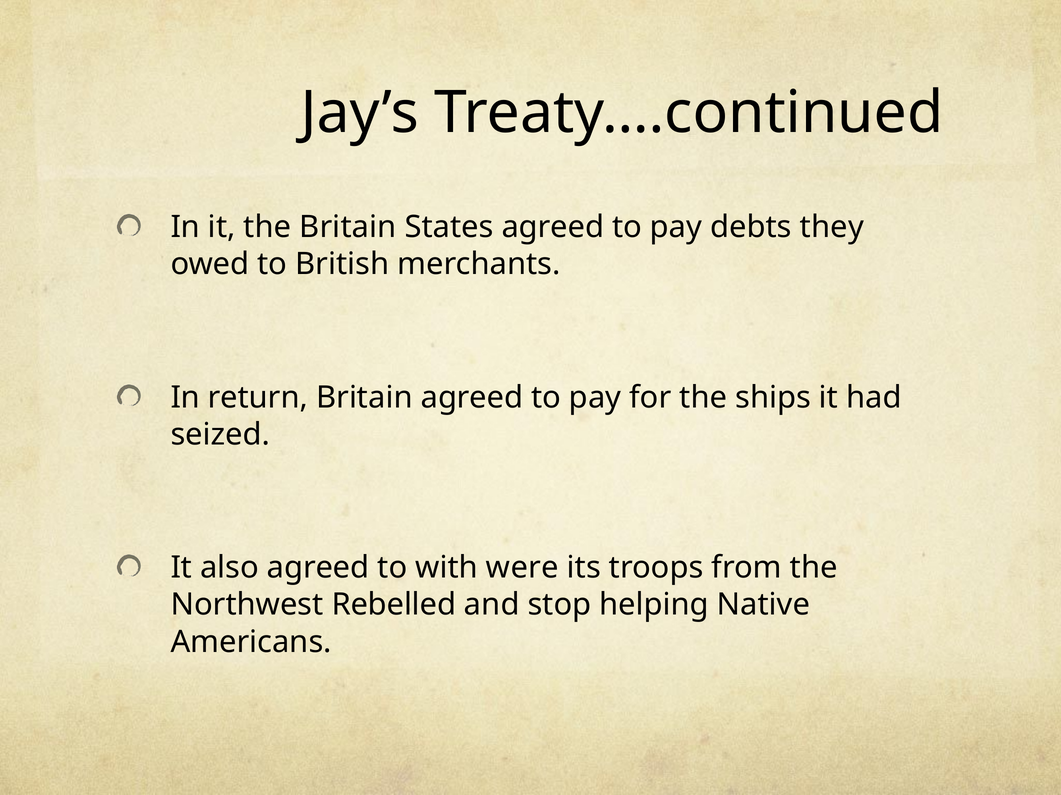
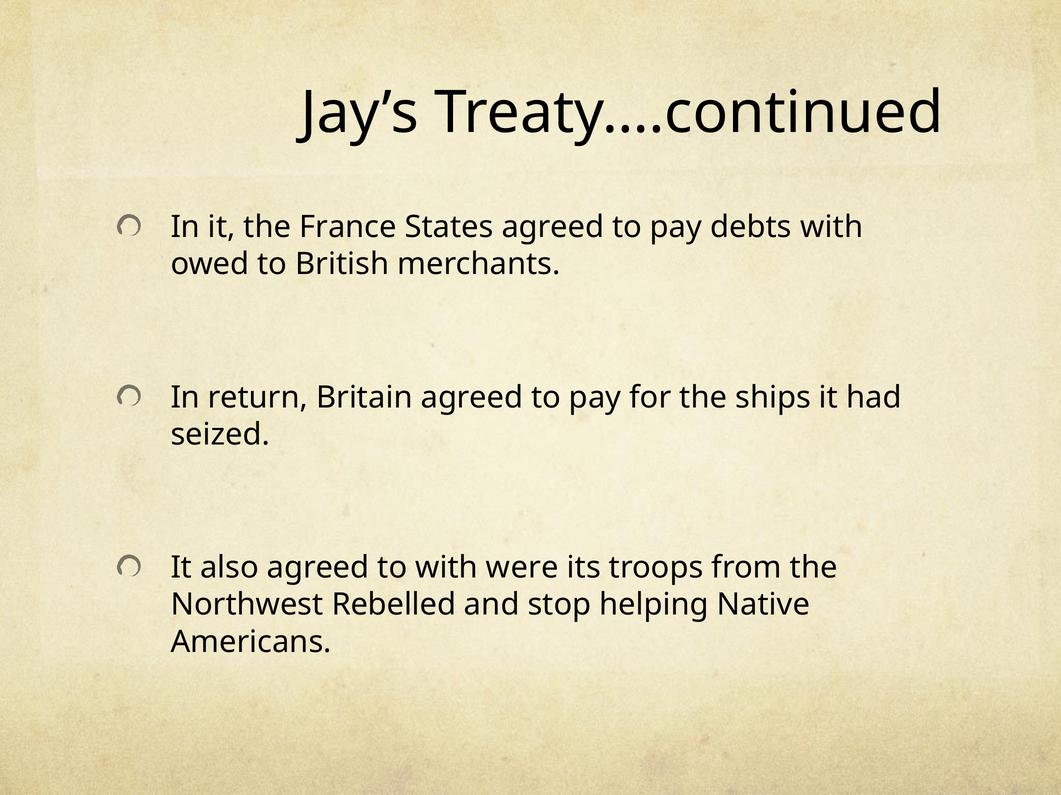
the Britain: Britain -> France (348, 227)
debts they: they -> with (832, 227)
